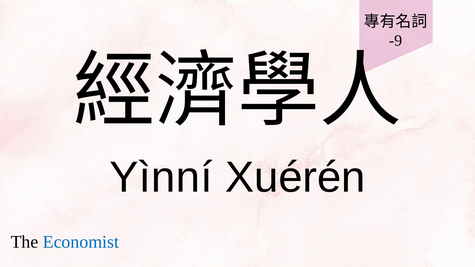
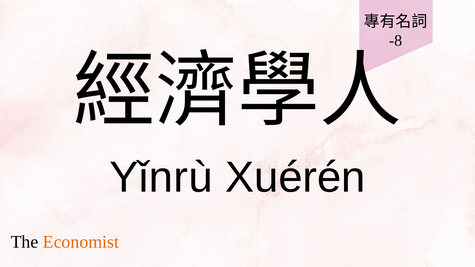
-9: -9 -> -8 (396, 41)
Yìnní: Yìnní -> Yǐnrù (161, 178)
Economist colour: blue -> orange (81, 242)
